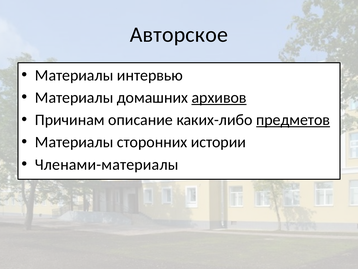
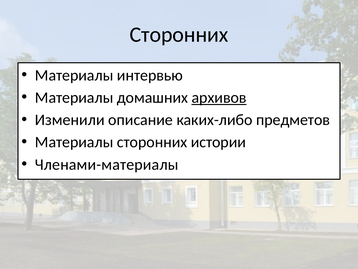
Авторское: Авторское -> Сторонних (179, 35)
Причинам: Причинам -> Изменили (70, 120)
предметов underline: present -> none (293, 120)
